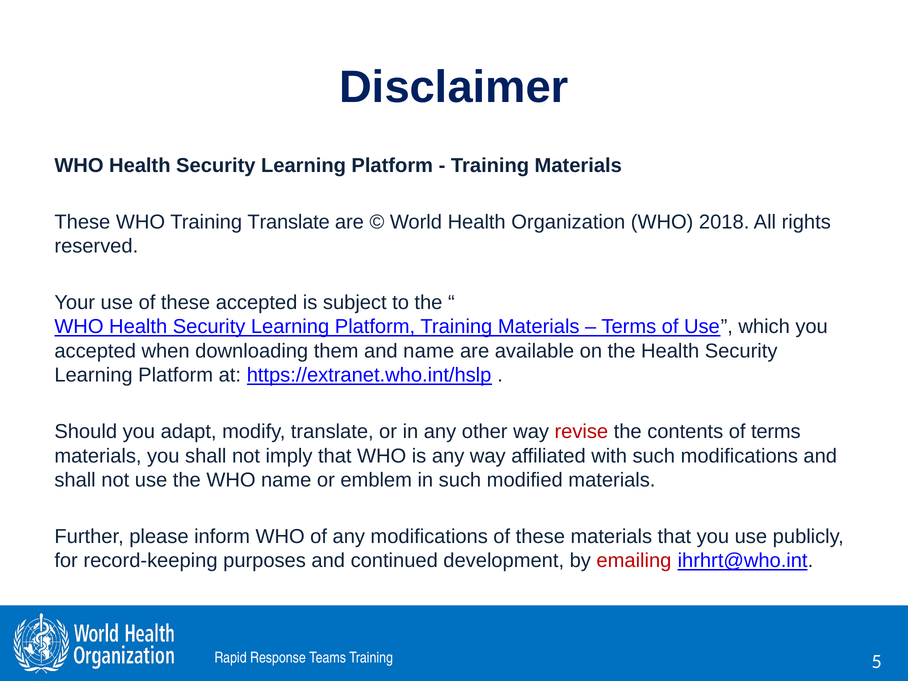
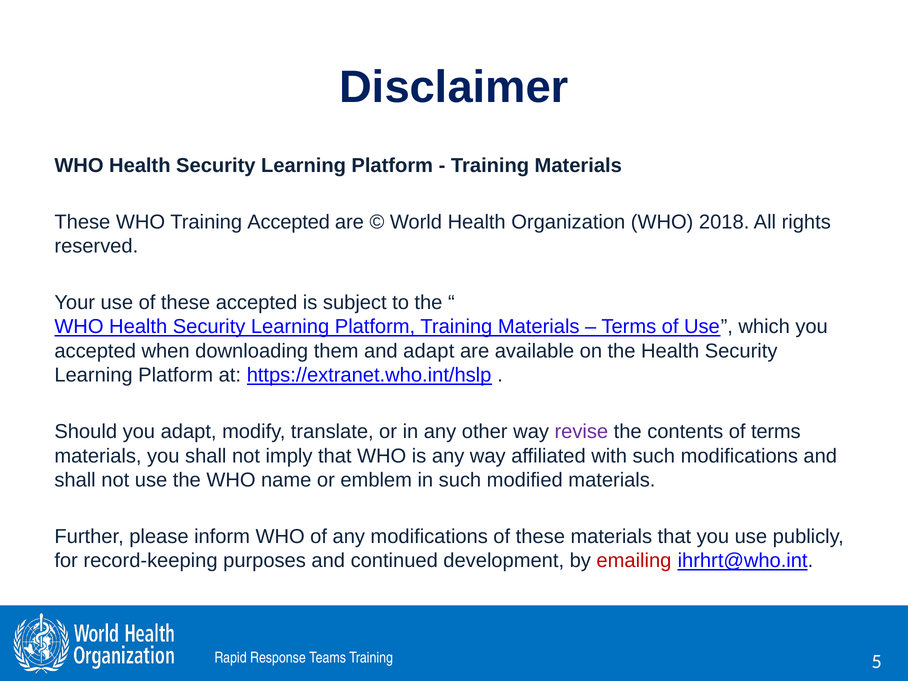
Training Translate: Translate -> Accepted (289, 222)
and name: name -> adapt (429, 351)
revise colour: red -> purple (581, 432)
